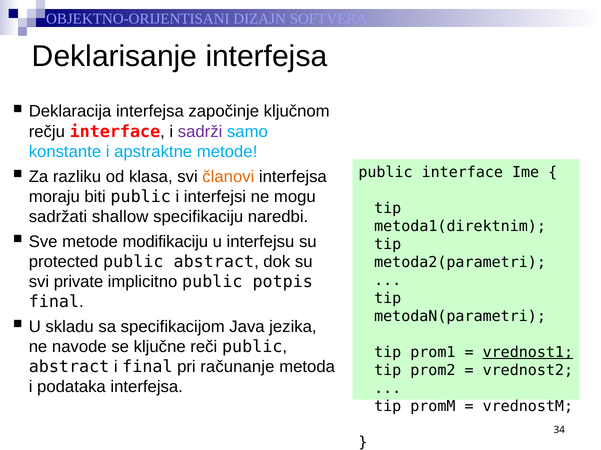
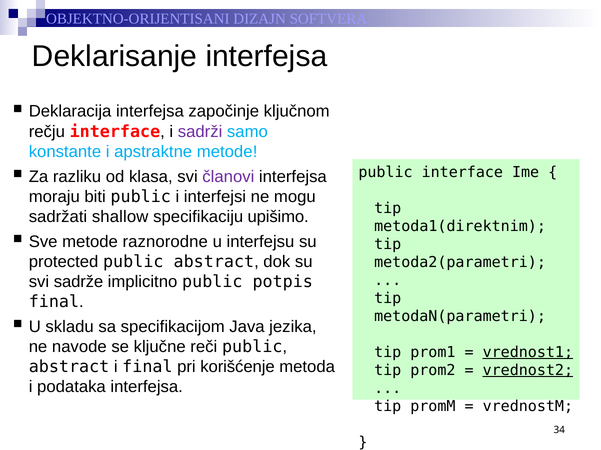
članovi colour: orange -> purple (228, 177)
naredbi: naredbi -> upišimo (278, 217)
modifikaciju: modifikaciju -> raznorodne (165, 242)
private: private -> sadrže (78, 282)
računanje: računanje -> korišćenje (237, 367)
vrednost2 underline: none -> present (528, 371)
